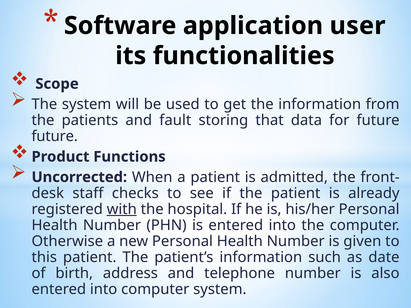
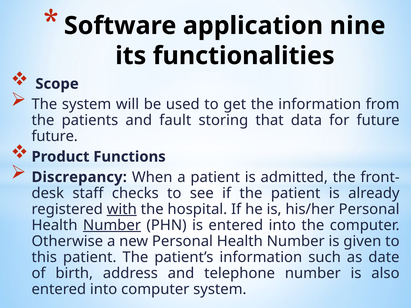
user: user -> nine (358, 26)
Uncorrected: Uncorrected -> Discrepancy (79, 177)
Number underline: none -> present (112, 225)
